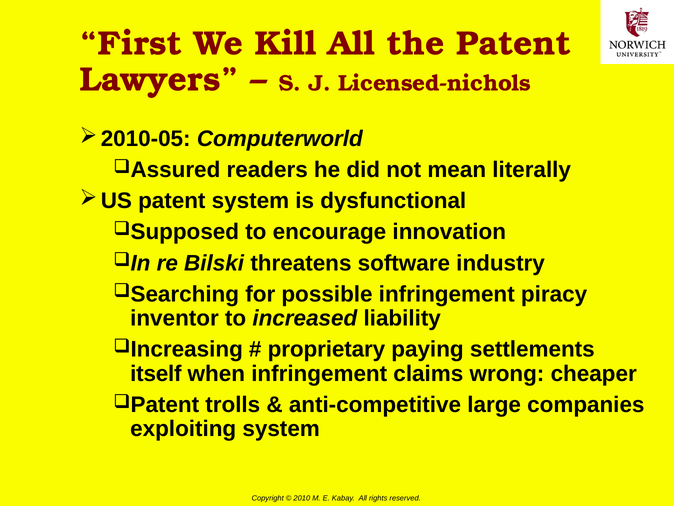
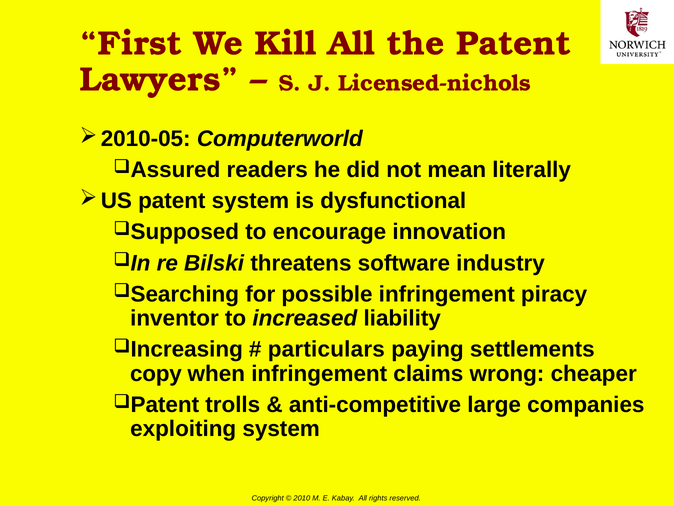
proprietary: proprietary -> particulars (326, 349)
itself: itself -> copy (156, 373)
